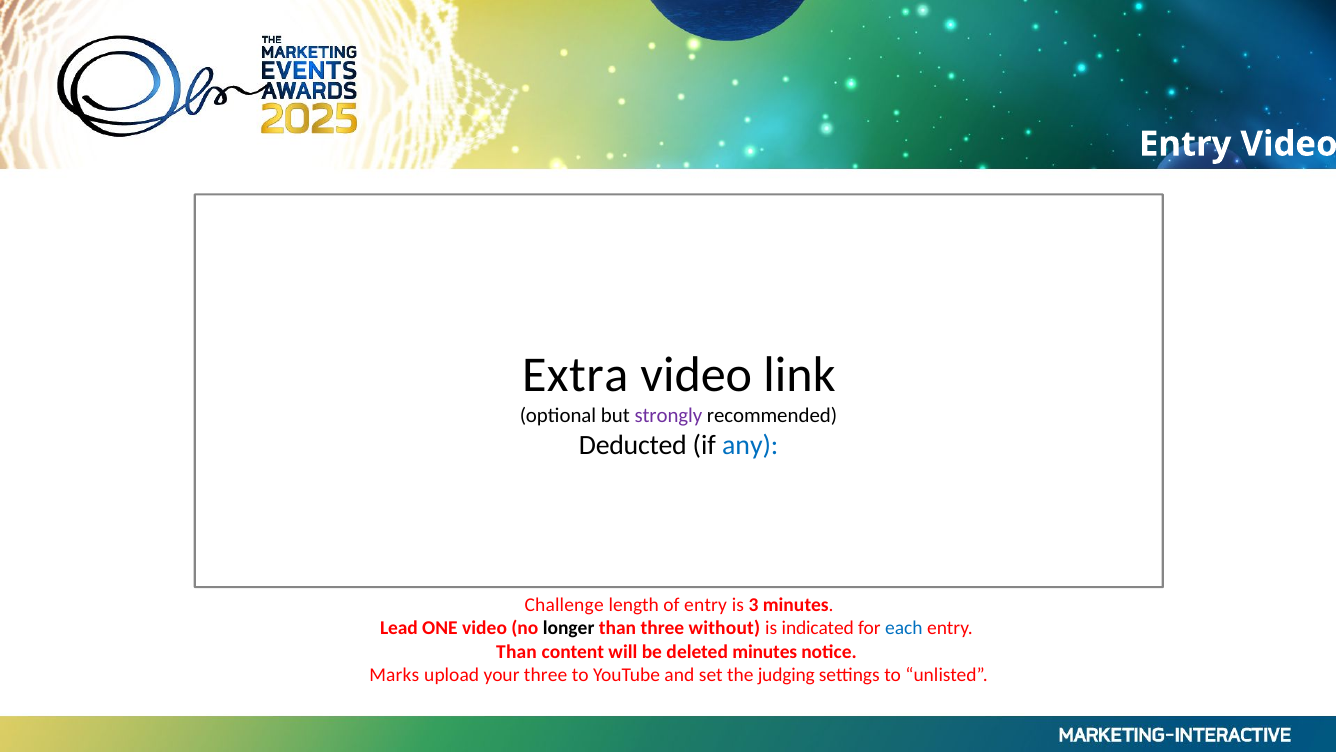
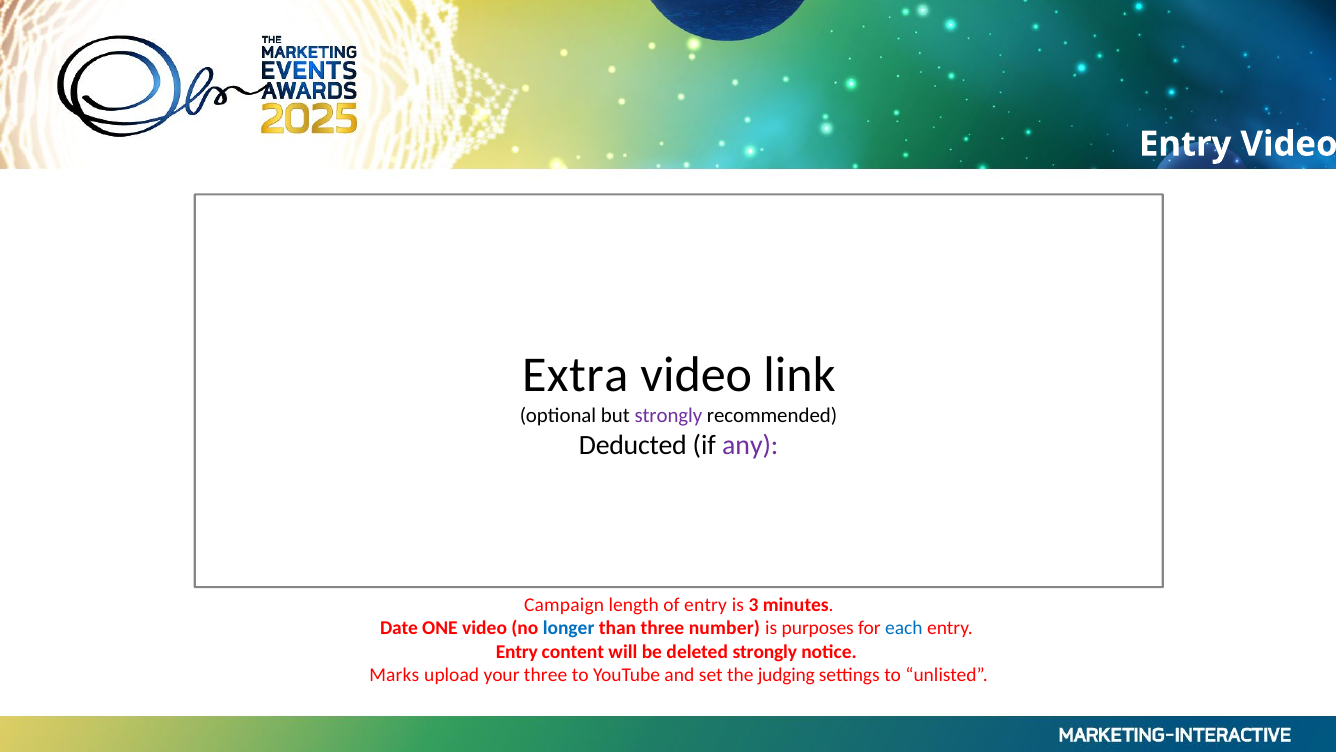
any colour: blue -> purple (750, 445)
Challenge: Challenge -> Campaign (564, 605)
Lead: Lead -> Date (399, 628)
longer colour: black -> blue (569, 628)
without: without -> number (724, 628)
indicated: indicated -> purposes (818, 628)
Than: Than -> Entry (517, 652)
deleted minutes: minutes -> strongly (765, 652)
